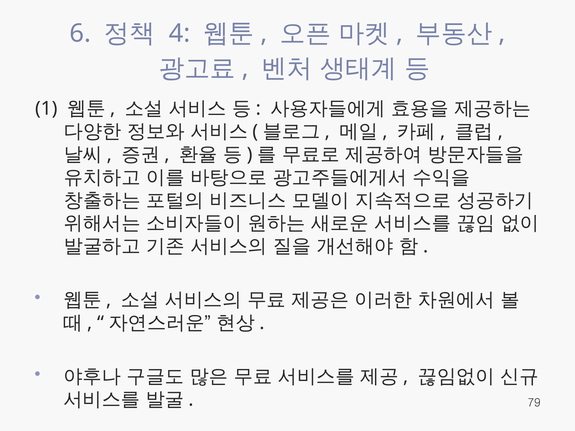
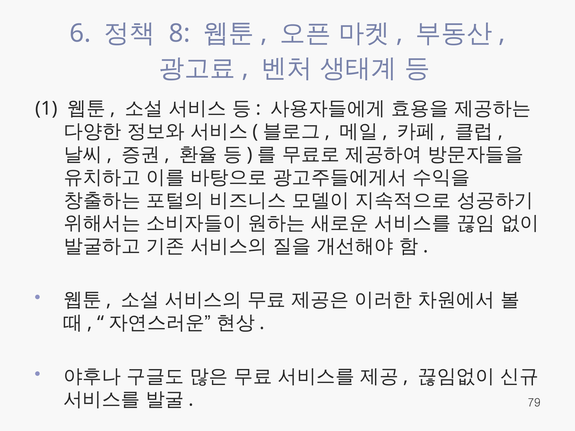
4: 4 -> 8 (180, 33)
